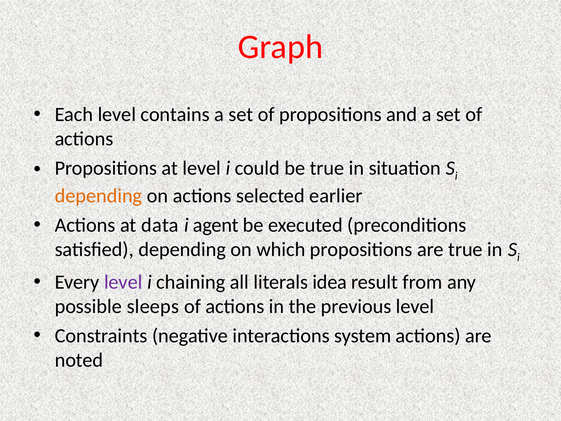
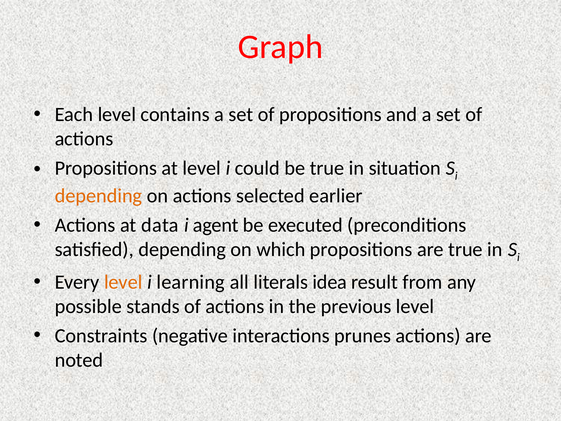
level colour: purple -> orange (123, 282)
chaining: chaining -> learning (191, 282)
sleeps: sleeps -> stands (153, 306)
system: system -> prunes (363, 336)
